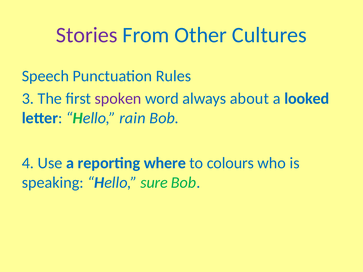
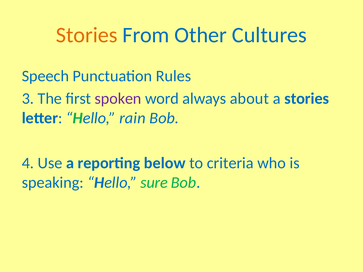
Stories colour: purple -> orange (87, 35)
a looked: looked -> stories (307, 99)
where: where -> below (165, 163)
colours: colours -> criteria (230, 163)
